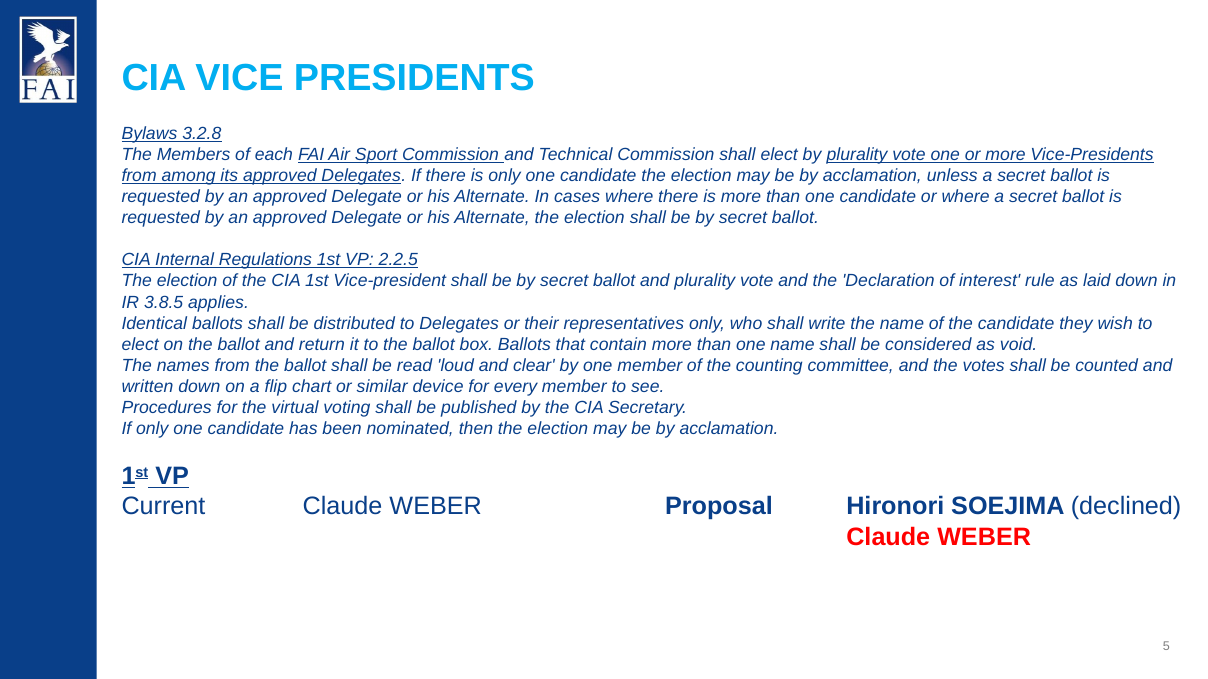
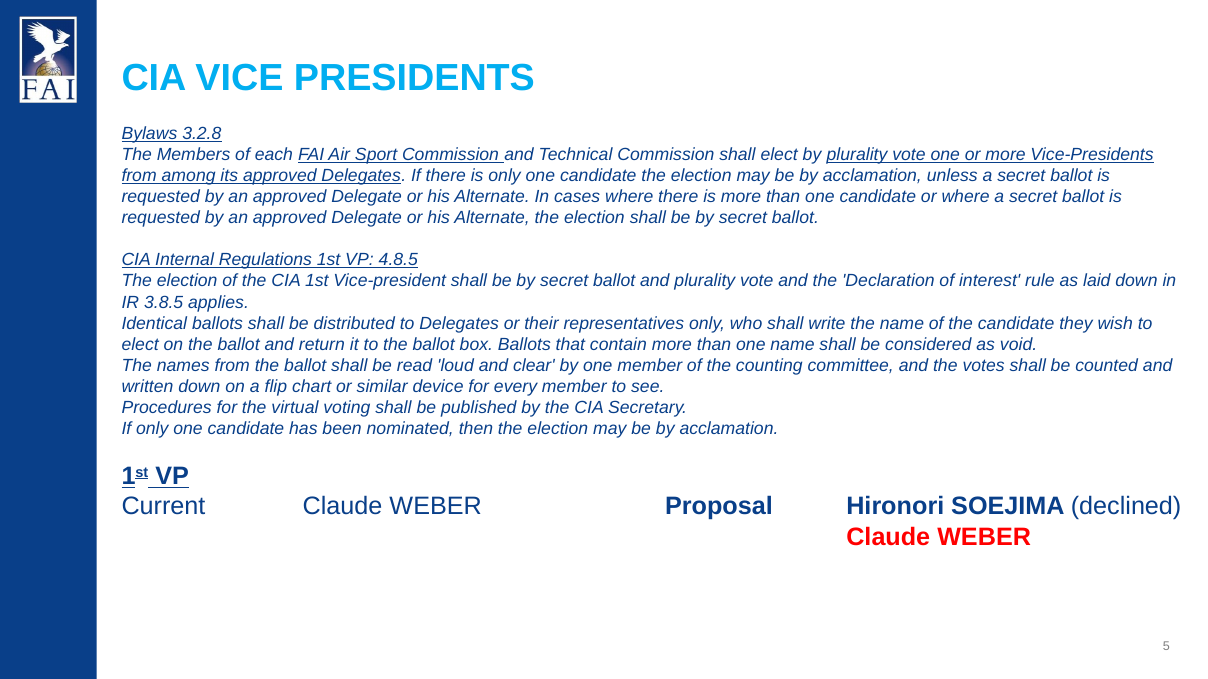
2.2.5: 2.2.5 -> 4.8.5 (398, 260)
